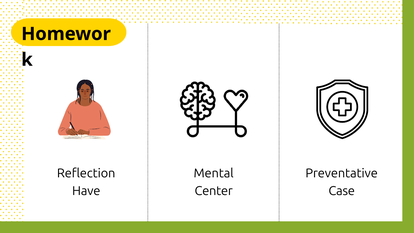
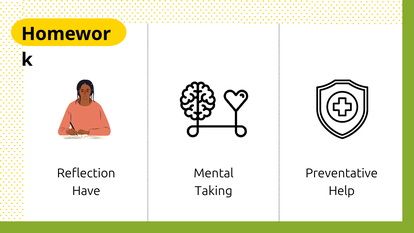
Center: Center -> Taking (214, 191)
Case: Case -> Help (342, 191)
